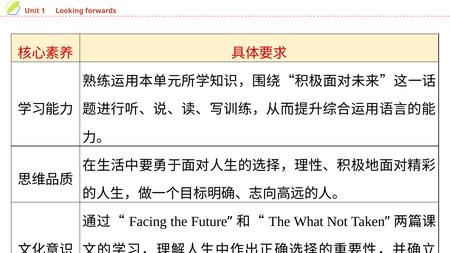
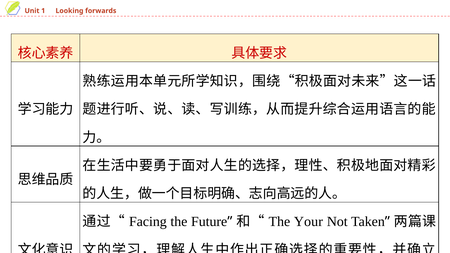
What: What -> Your (308, 222)
